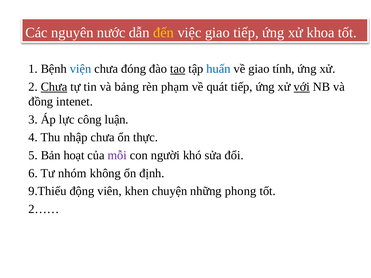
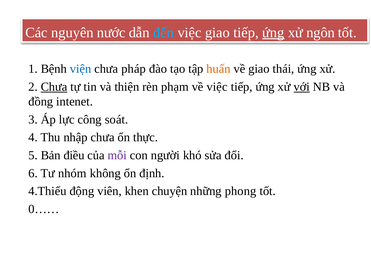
đến colour: yellow -> light blue (164, 33)
ứng underline: none -> present (273, 33)
khoa: khoa -> ngôn (321, 33)
đóng: đóng -> pháp (134, 69)
tạo underline: present -> none (178, 69)
huấn colour: blue -> orange (218, 69)
tính: tính -> thái (284, 69)
bảng: bảng -> thiện (127, 87)
về quát: quát -> việc (217, 87)
luận: luận -> soát (117, 120)
hoạt: hoạt -> điều (74, 155)
9.Thiếu: 9.Thiếu -> 4.Thiếu (47, 191)
2……: 2…… -> 0…… (44, 209)
